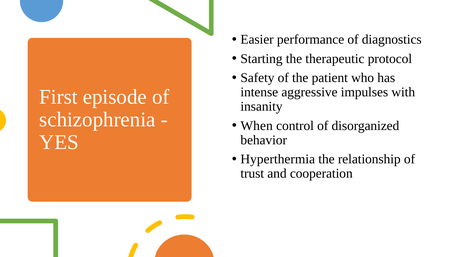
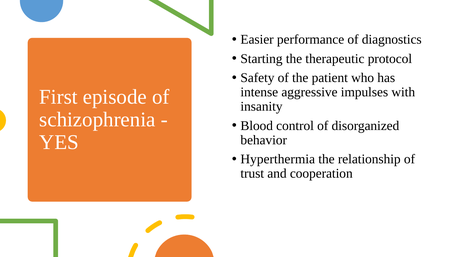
When: When -> Blood (257, 126)
